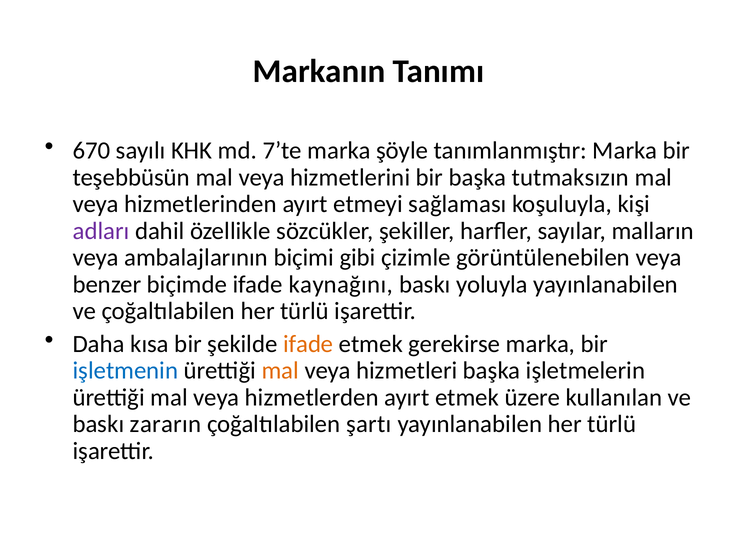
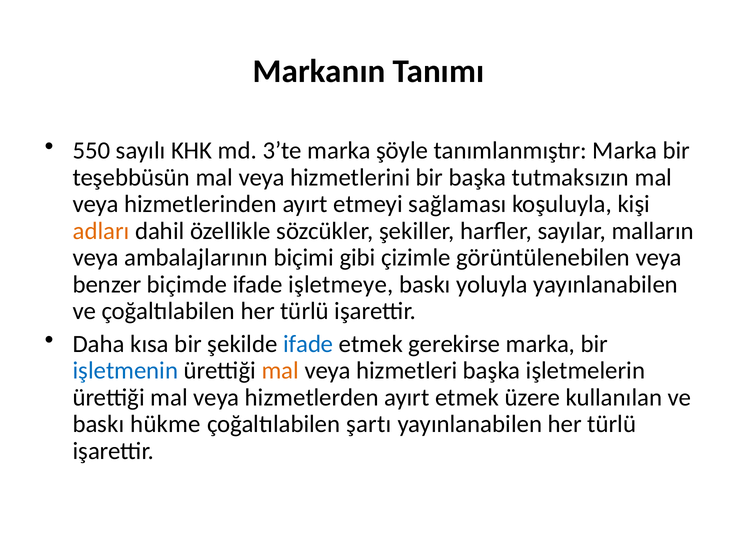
670: 670 -> 550 (91, 151)
7’te: 7’te -> 3’te (282, 151)
adları colour: purple -> orange (101, 231)
kaynağını: kaynağını -> işletmeye (341, 285)
ifade colour: orange -> blue (308, 344)
zararın: zararın -> hükme (166, 425)
